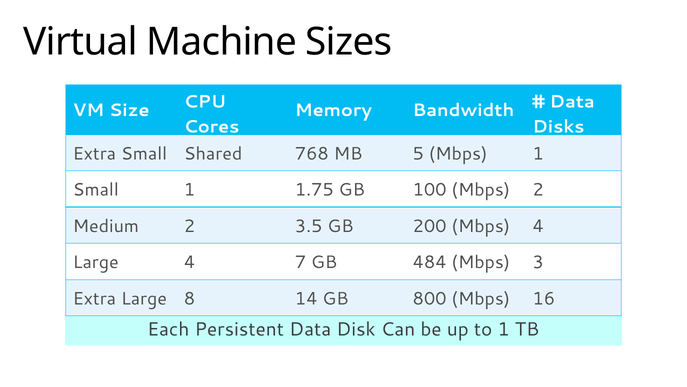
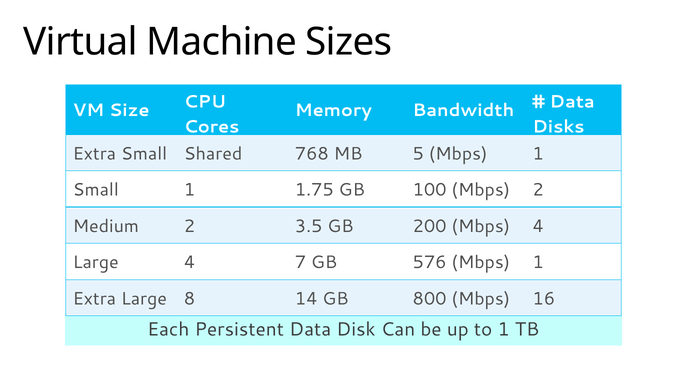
484: 484 -> 576 (430, 262)
3: 3 -> 1 (538, 262)
